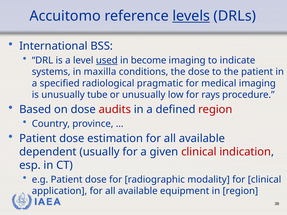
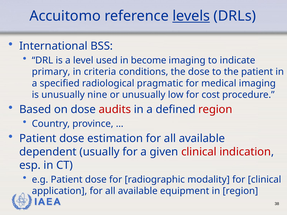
used underline: present -> none (107, 60)
systems: systems -> primary (51, 72)
maxilla: maxilla -> criteria (100, 72)
tube: tube -> nine (97, 95)
rays: rays -> cost (211, 95)
